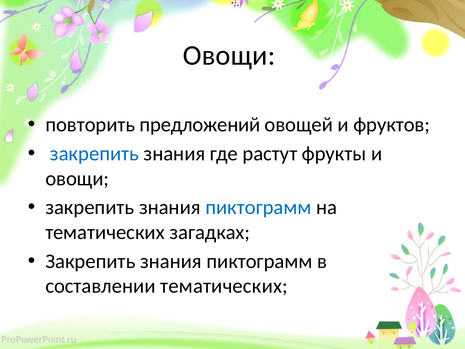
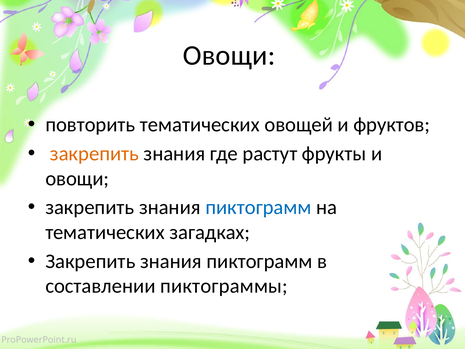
повторить предложений: предложений -> тематических (200, 125)
закрепить colour: blue -> orange (94, 154)
составлении тематических: тематических -> пиктограммы (224, 286)
